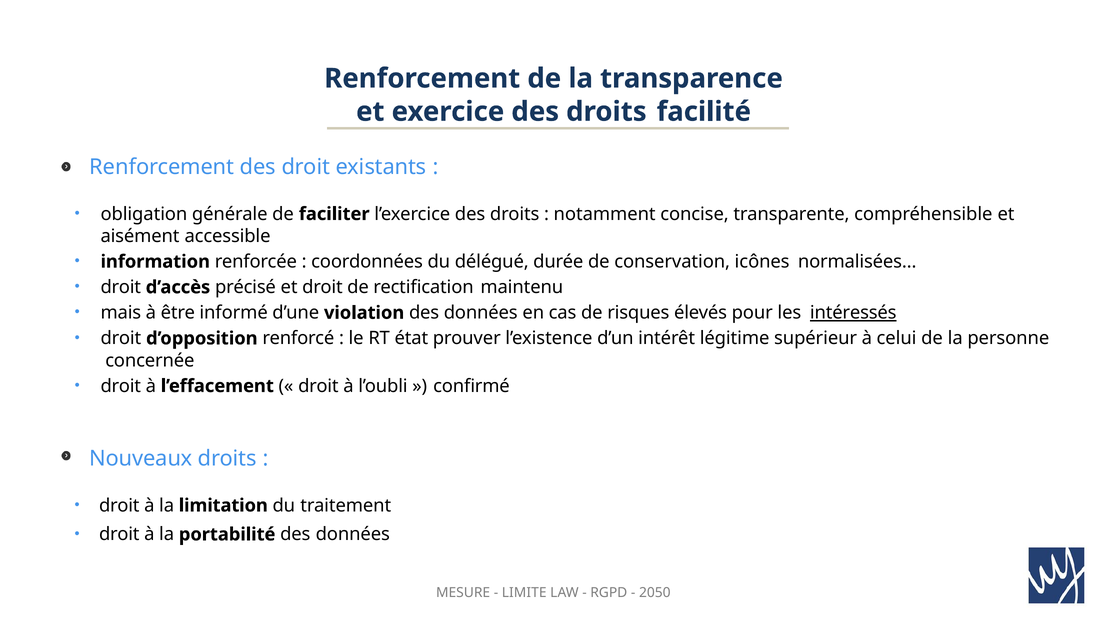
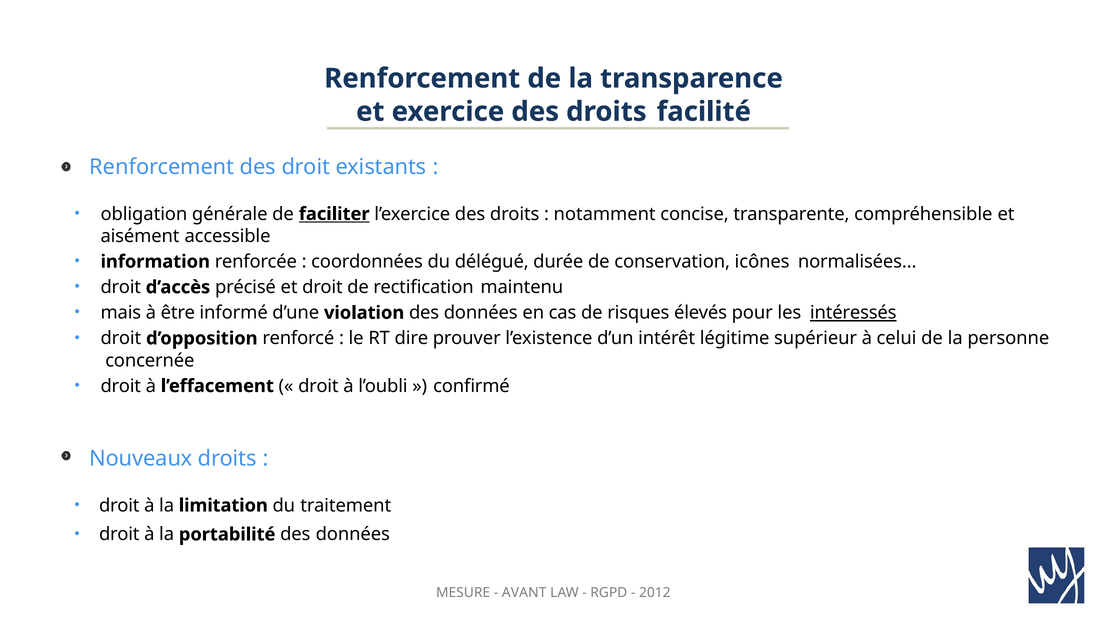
faciliter underline: none -> present (334, 214)
état: état -> dire (411, 339)
LIMITE: LIMITE -> AVANT (524, 594)
2050: 2050 -> 2012 (655, 594)
